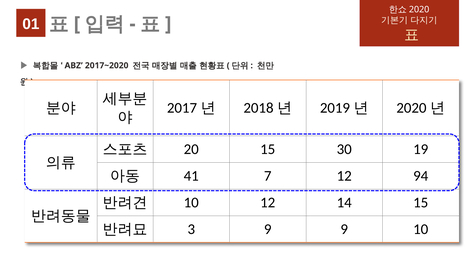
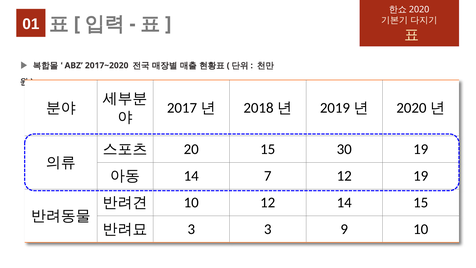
41: 41 -> 14 (191, 176)
12 94: 94 -> 19 (421, 176)
3 9: 9 -> 3 (268, 229)
